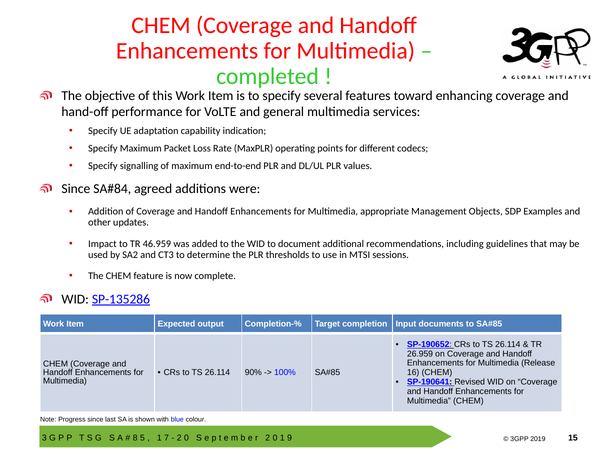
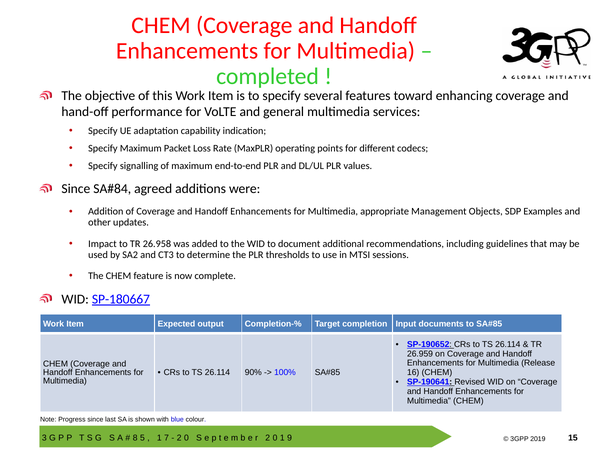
46.959: 46.959 -> 26.958 (157, 244)
SP-135286: SP-135286 -> SP-180667 (121, 299)
